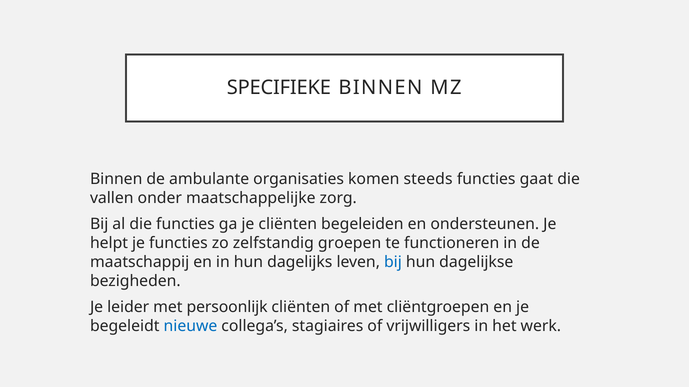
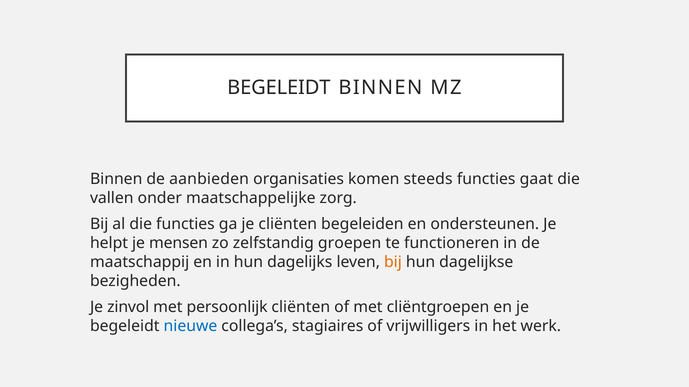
SPECIFIEKE: SPECIFIEKE -> BEGELEIDT (279, 88)
ambulante: ambulante -> aanbieden (209, 179)
je functies: functies -> mensen (178, 243)
bij colour: blue -> orange (393, 262)
leider: leider -> zinvol (128, 307)
